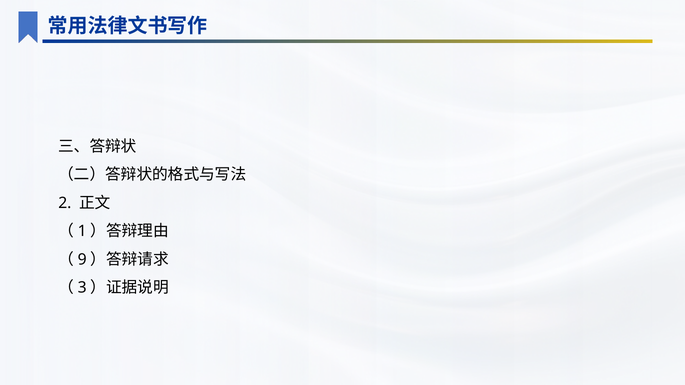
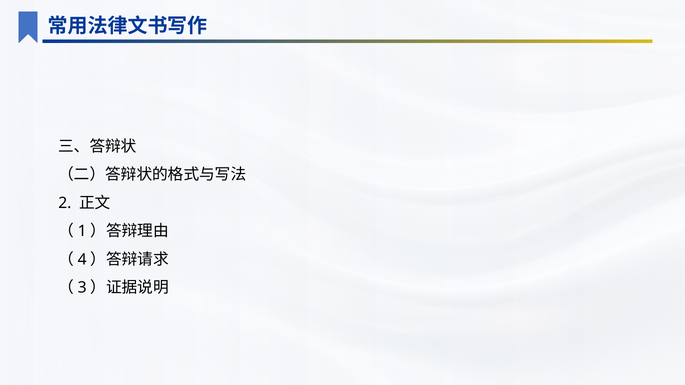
9: 9 -> 4 (82, 260)
